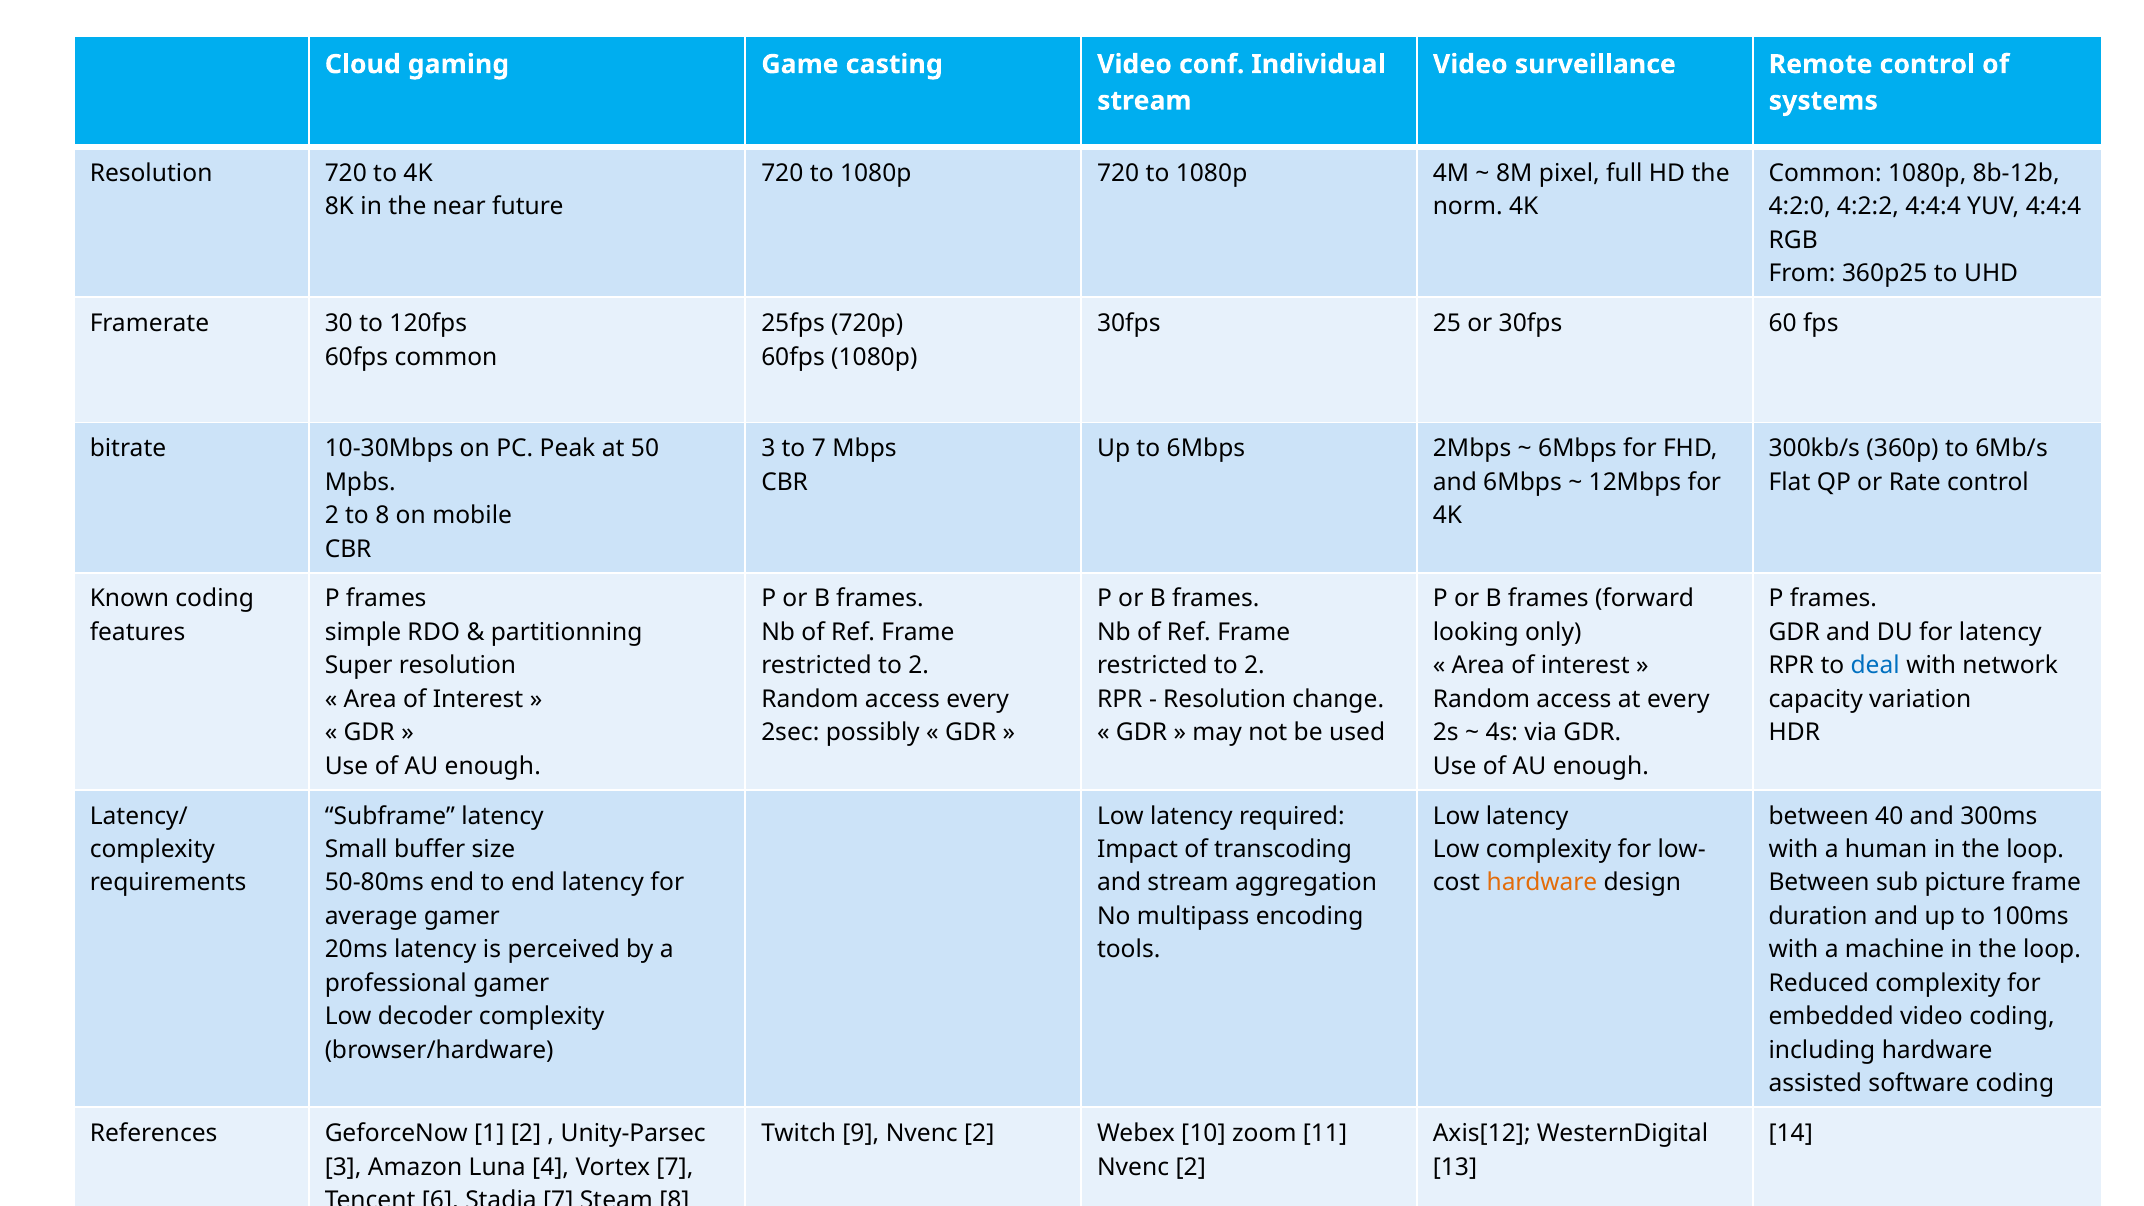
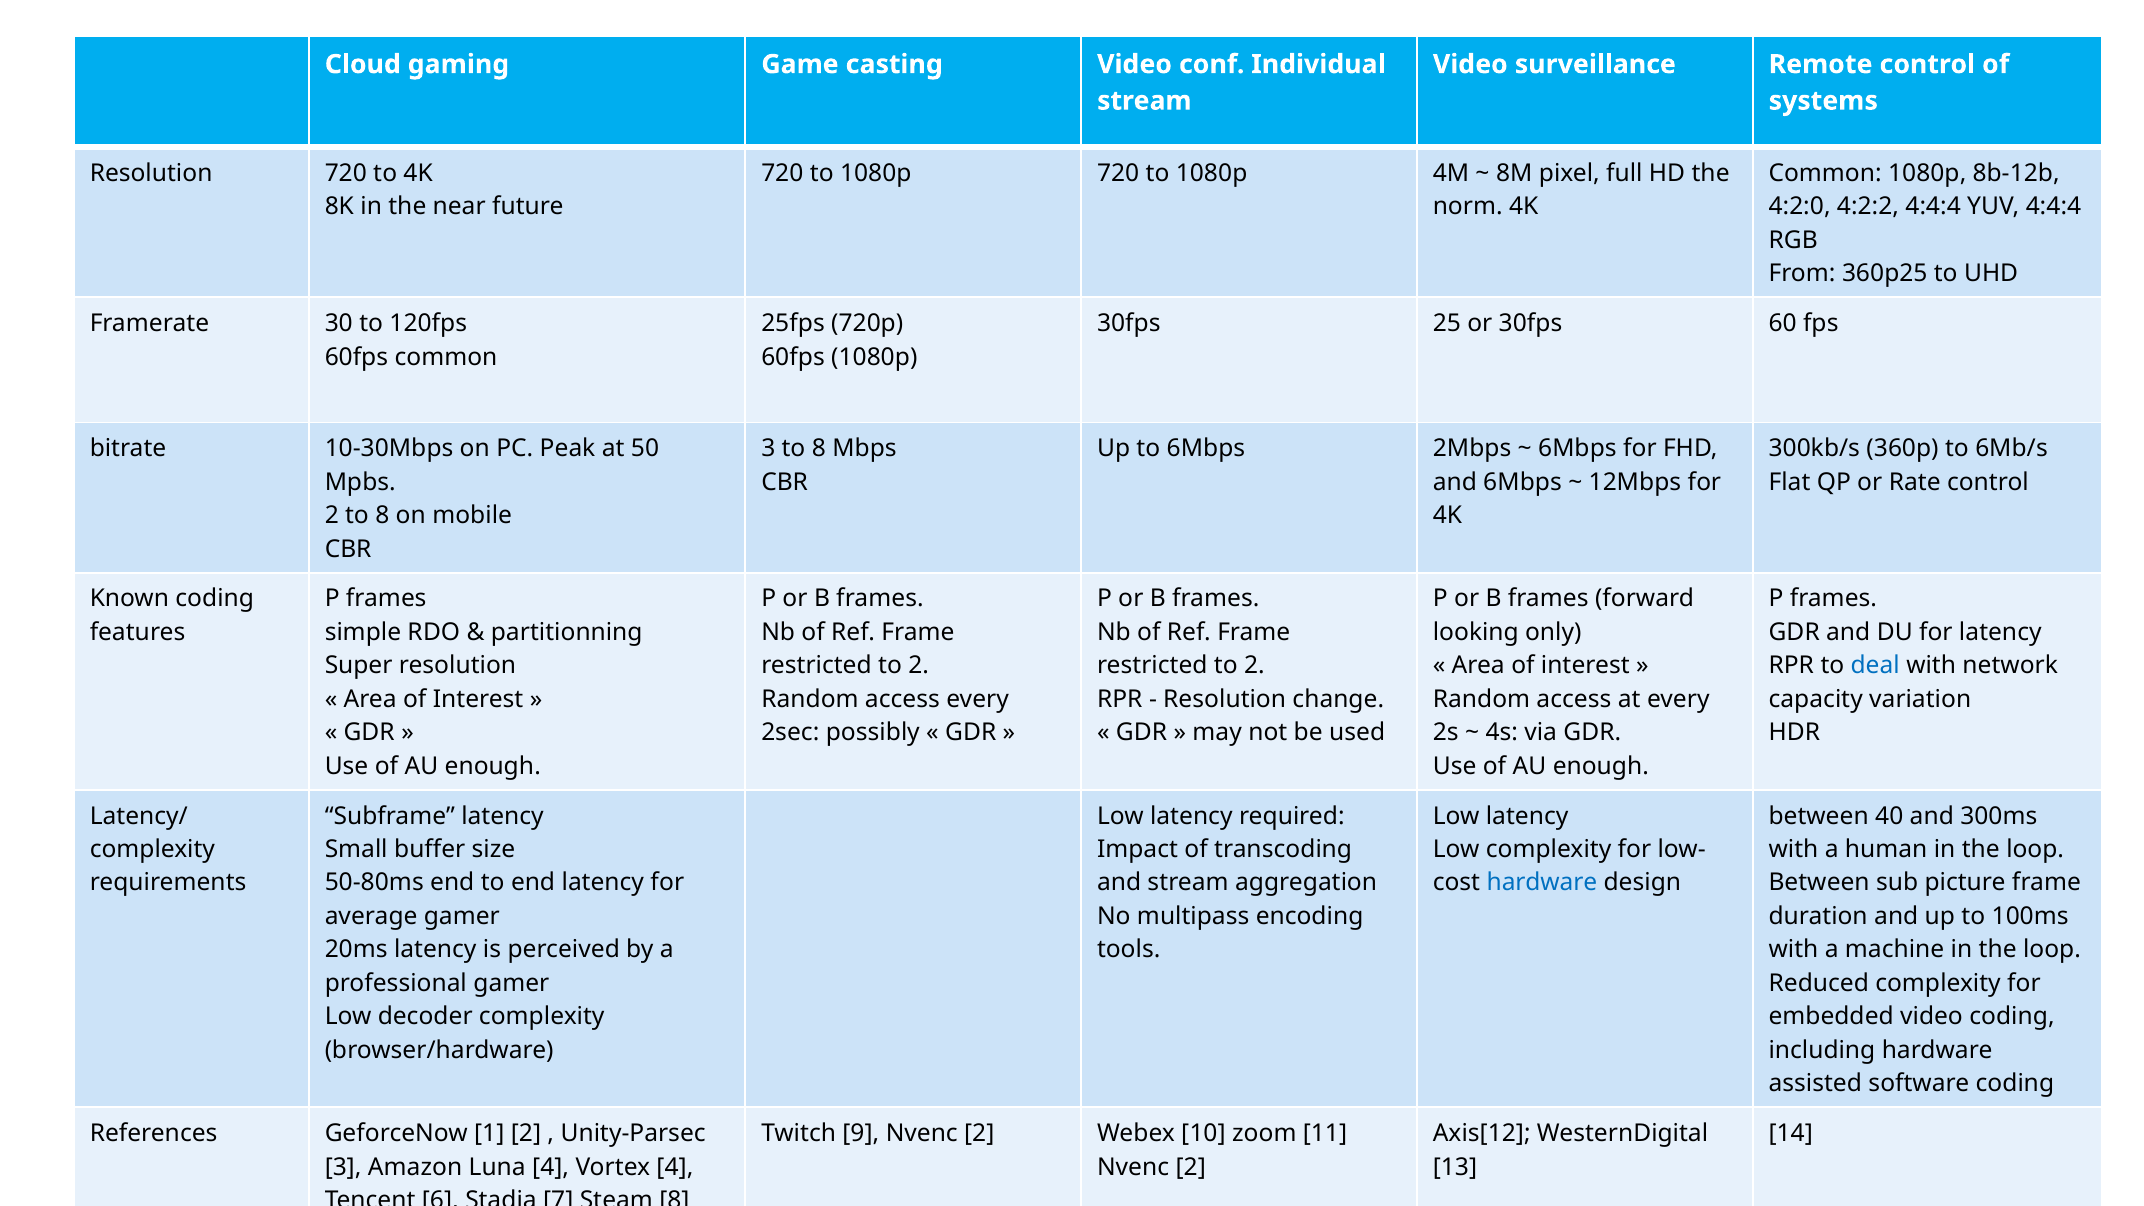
3 to 7: 7 -> 8 (819, 449)
hardware colour: orange -> blue (1542, 883)
Vortex 7: 7 -> 4 (675, 1167)
